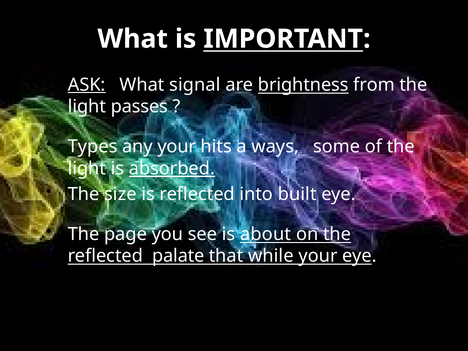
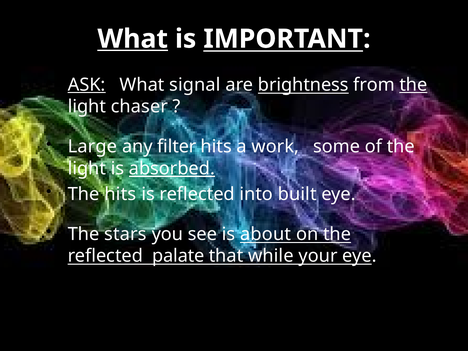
What underline: none -> present (133, 39)
the underline: none -> present (413, 85)
passes: passes -> chaser (139, 107)
Types: Types -> Large (93, 147)
any your: your -> filter (177, 147)
ways: ways -> work (275, 147)
The size: size -> hits (120, 194)
page: page -> stars (125, 234)
